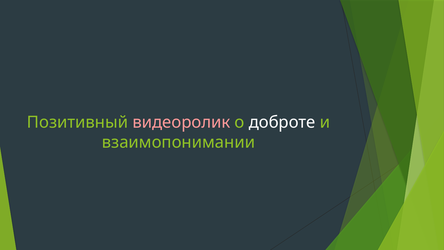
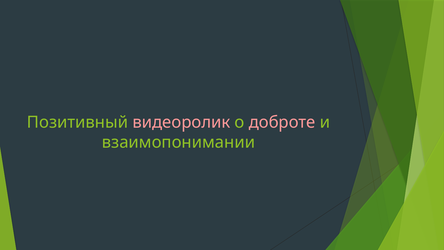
доброте colour: white -> pink (282, 122)
